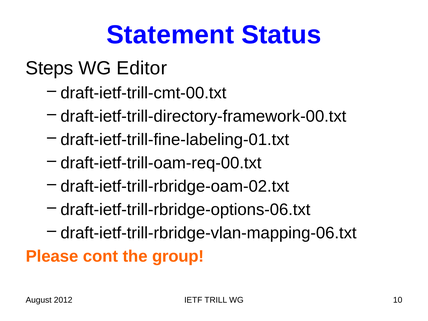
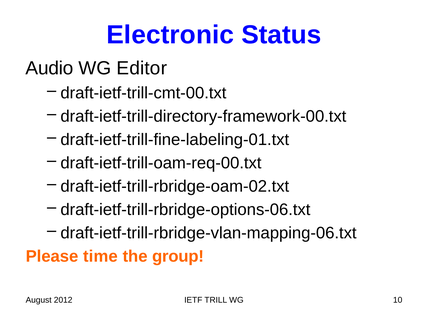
Statement: Statement -> Electronic (170, 35)
Steps: Steps -> Audio (50, 68)
cont: cont -> time (100, 256)
